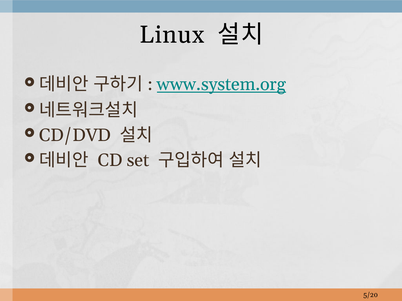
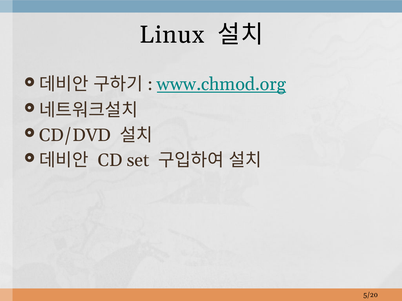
www.system.org: www.system.org -> www.chmod.org (221, 84)
